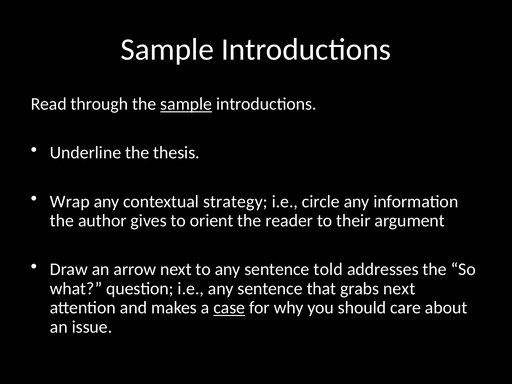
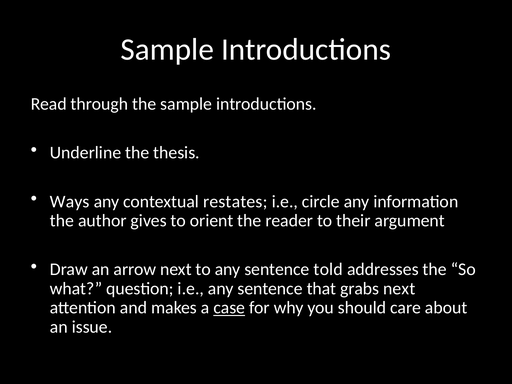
sample underline: present -> none (186, 104)
Wrap: Wrap -> Ways (70, 201)
strategy: strategy -> restates (235, 201)
